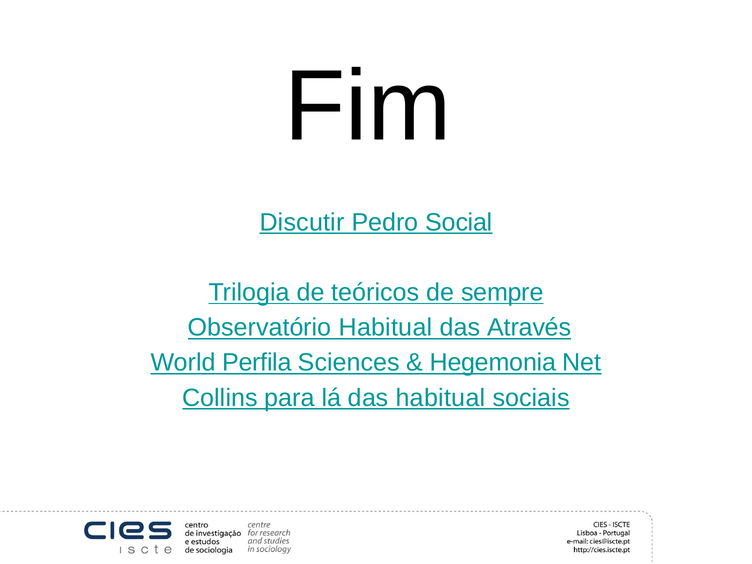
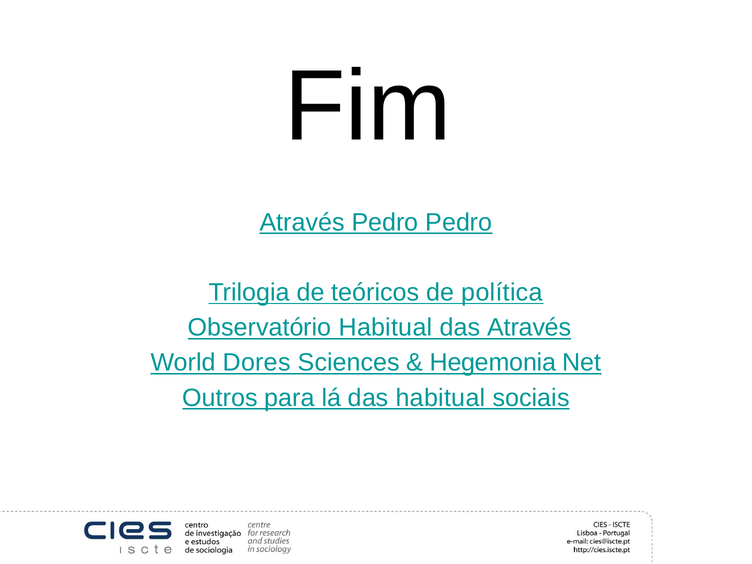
Discutir: Discutir -> Através (302, 222)
Pedro Social: Social -> Pedro (459, 222)
sempre: sempre -> política (502, 292)
Perfila: Perfila -> Dores (257, 363)
Collins: Collins -> Outros (220, 398)
